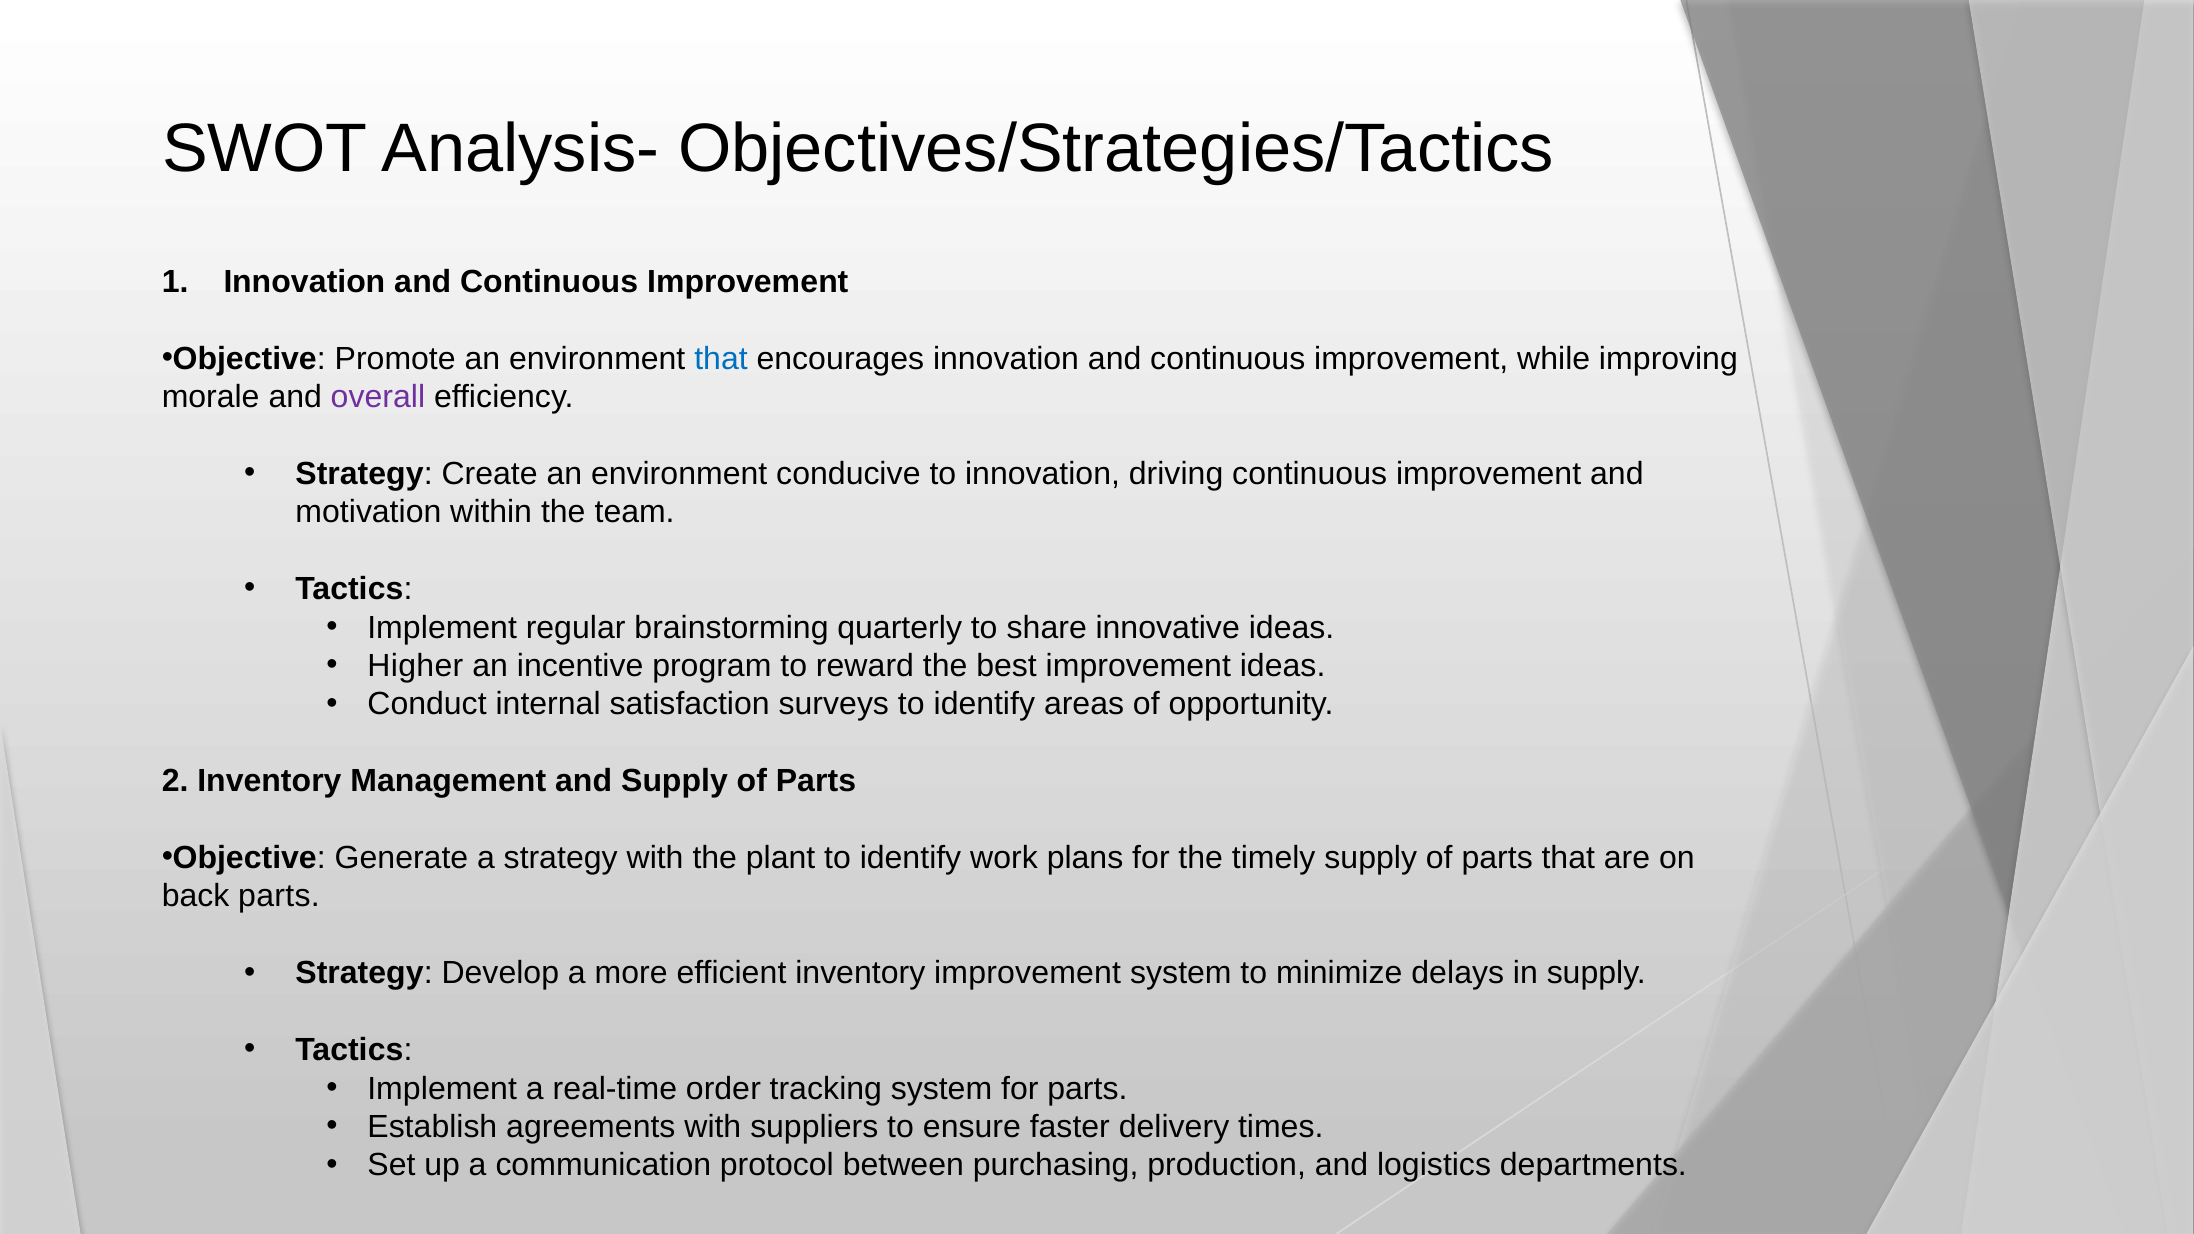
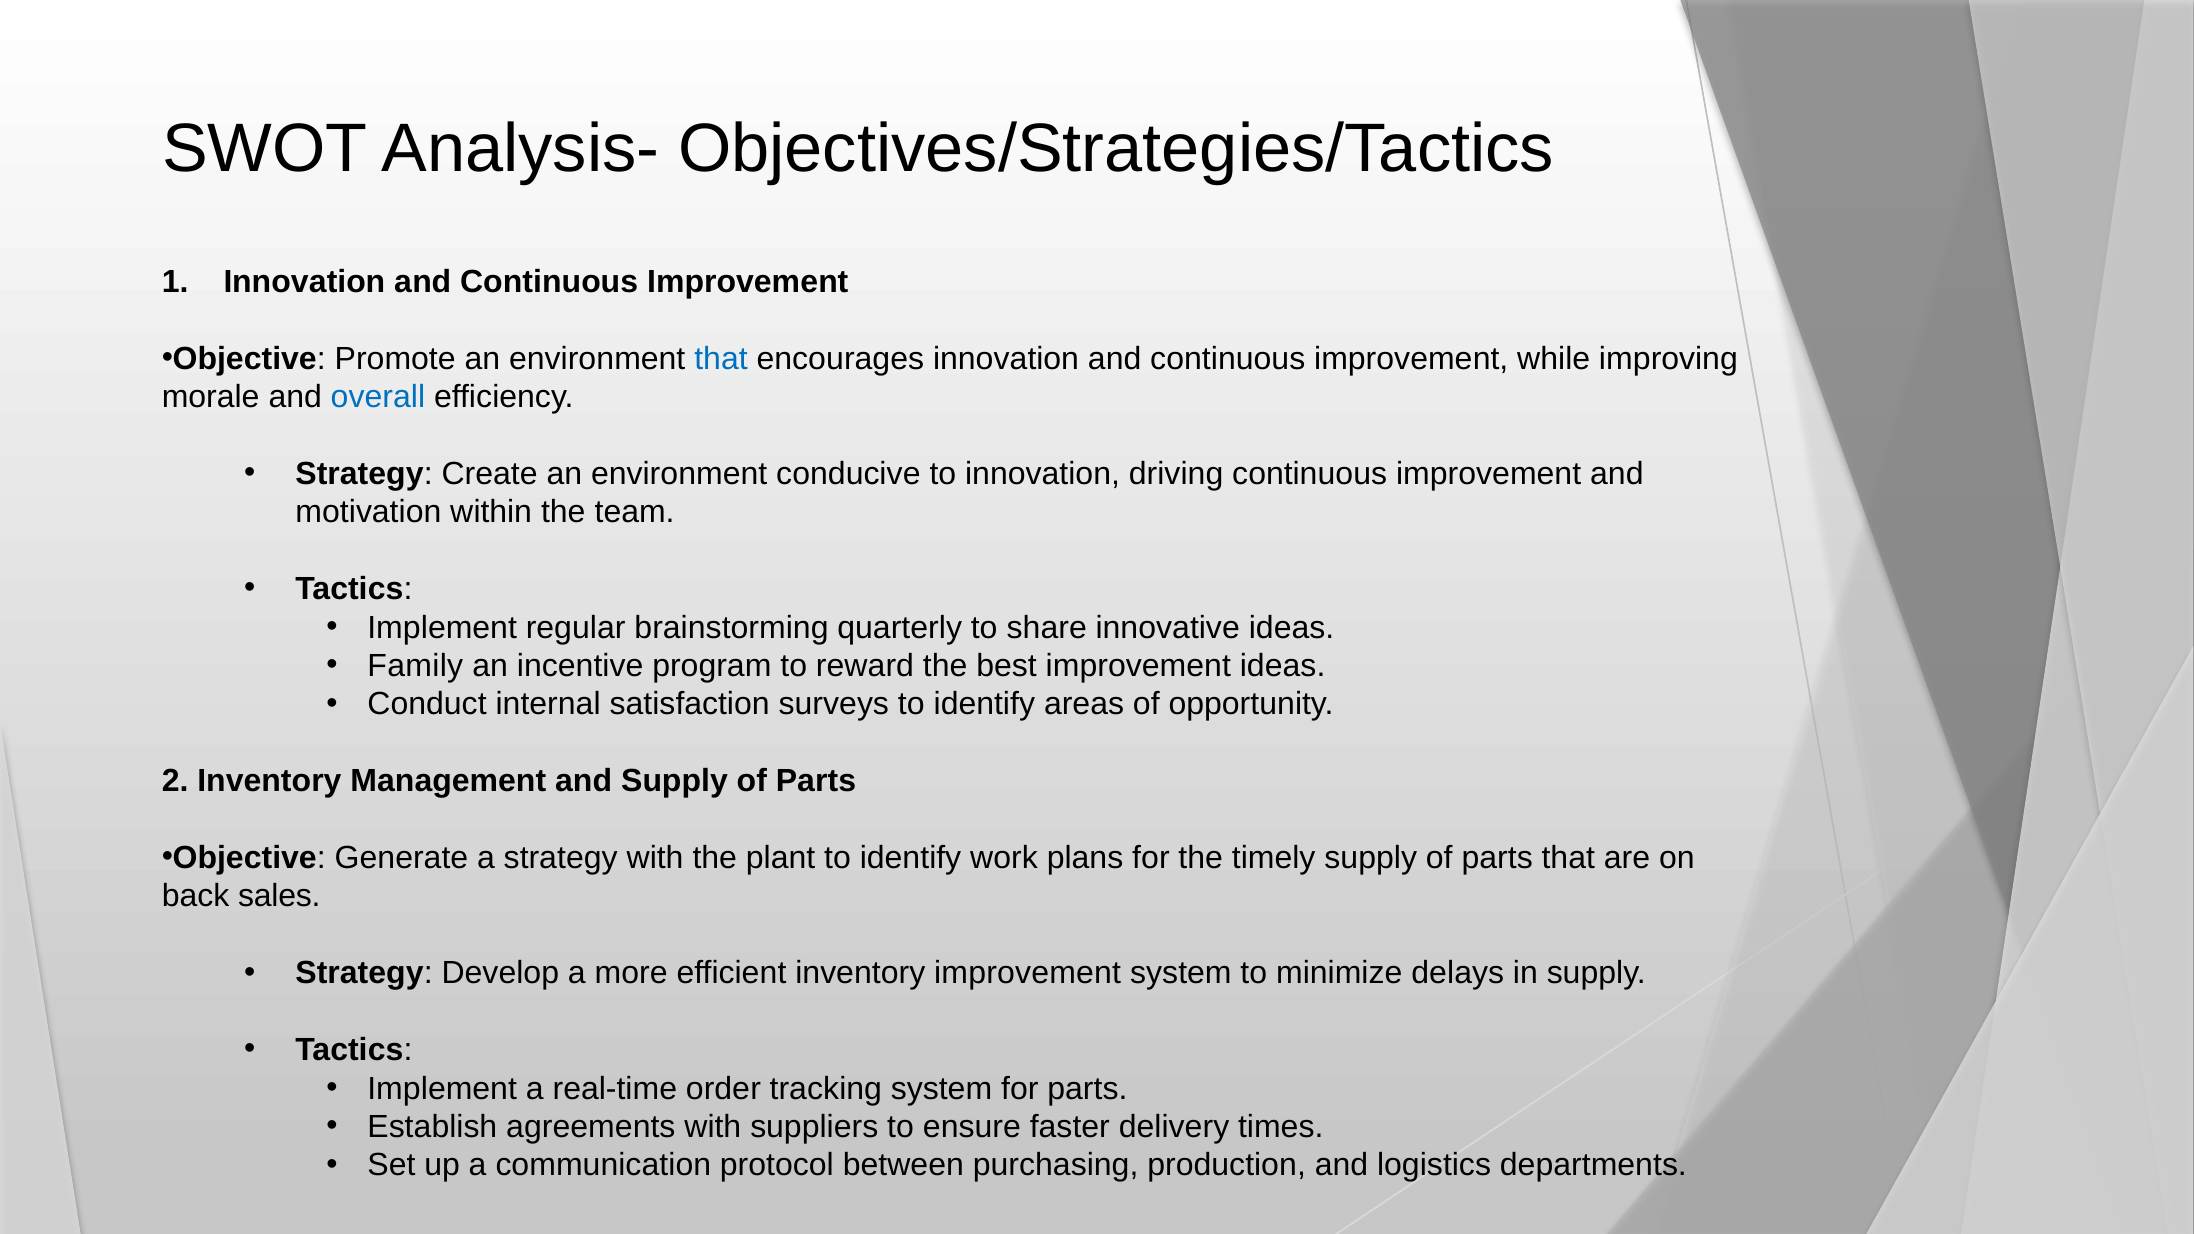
overall colour: purple -> blue (378, 397)
Higher: Higher -> Family (415, 666)
back parts: parts -> sales (279, 896)
